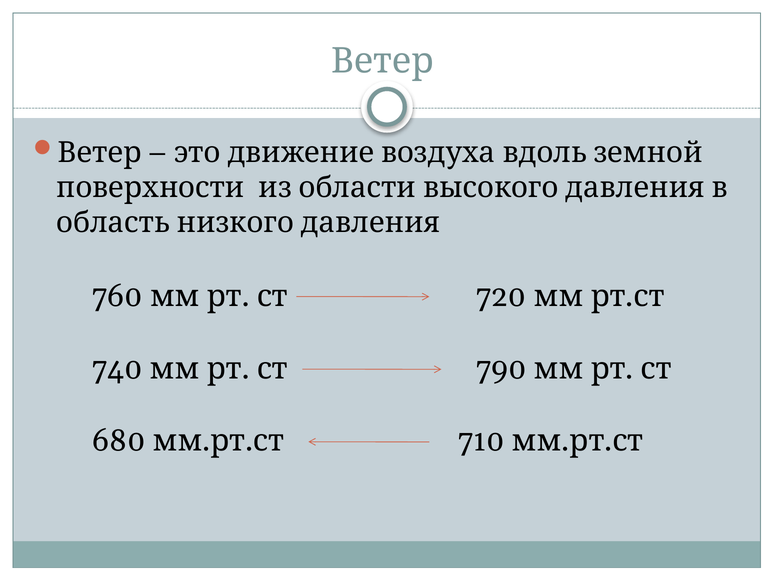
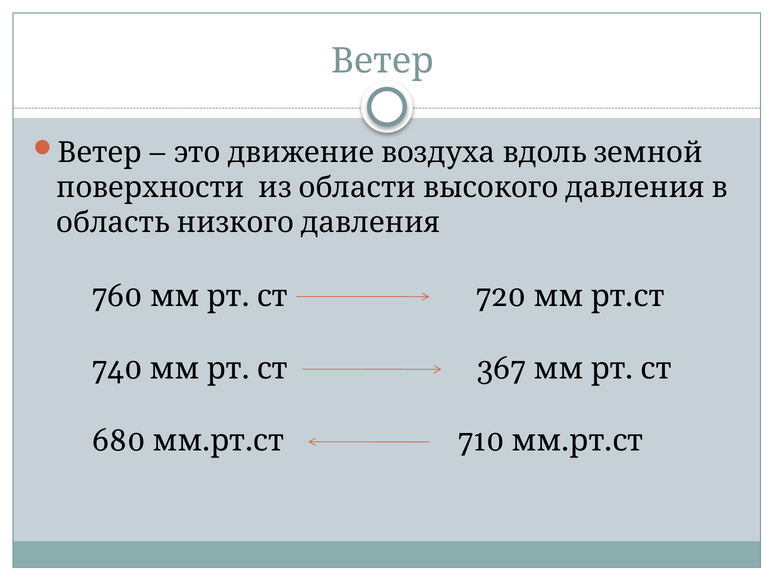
790: 790 -> 367 (501, 368)
